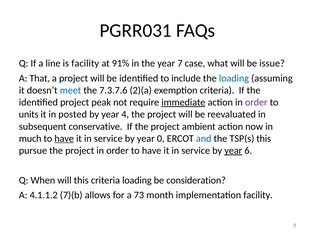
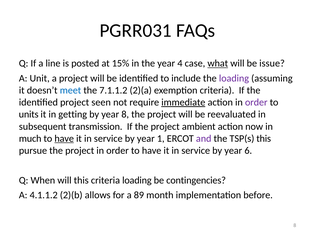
is facility: facility -> posted (85, 63)
91%: 91% -> 15% (121, 63)
7: 7 -> 4 (180, 63)
what underline: none -> present (218, 63)
That: That -> Unit (40, 78)
loading colour: blue -> purple (234, 78)
7.3.7.6: 7.3.7.6 -> 7.1.1.2 (113, 90)
peak: peak -> seen (101, 102)
posted: posted -> getting (73, 115)
year 4: 4 -> 8 (125, 115)
conservative: conservative -> transmission (96, 127)
0: 0 -> 1 (161, 139)
and colour: blue -> purple (204, 139)
year underline: present -> none (233, 151)
consideration: consideration -> contingencies (196, 180)
7)(b: 7)(b -> 2)(b (71, 195)
73: 73 -> 89 (139, 195)
implementation facility: facility -> before (258, 195)
